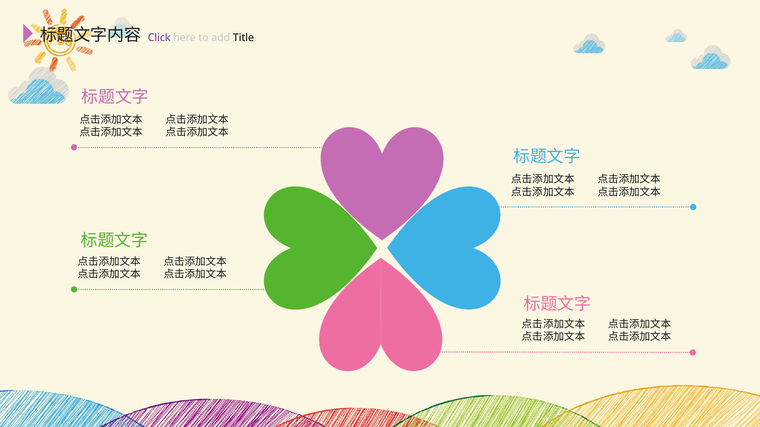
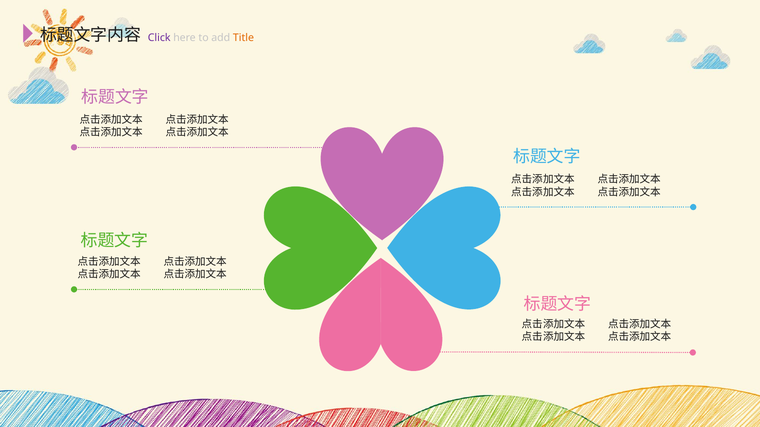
Title colour: black -> orange (243, 38)
